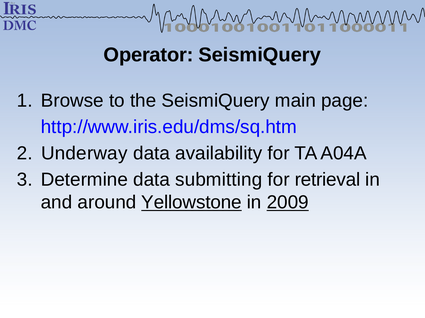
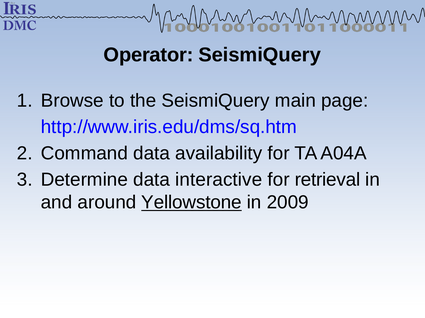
Underway: Underway -> Command (84, 154)
submitting: submitting -> interactive (219, 180)
2009 underline: present -> none (288, 203)
